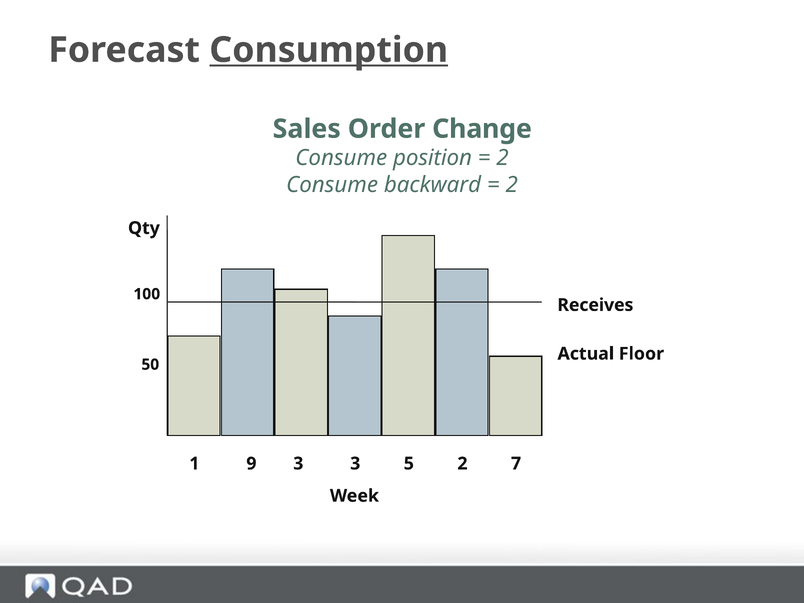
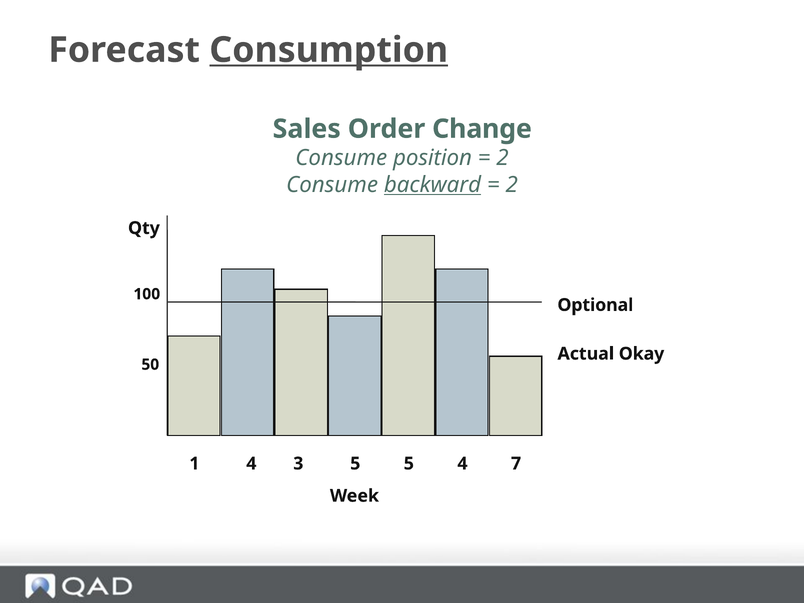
backward underline: none -> present (433, 185)
Receives: Receives -> Optional (595, 305)
Floor: Floor -> Okay (642, 354)
1 9: 9 -> 4 (251, 464)
3 3: 3 -> 5 (355, 464)
5 2: 2 -> 4 (462, 464)
